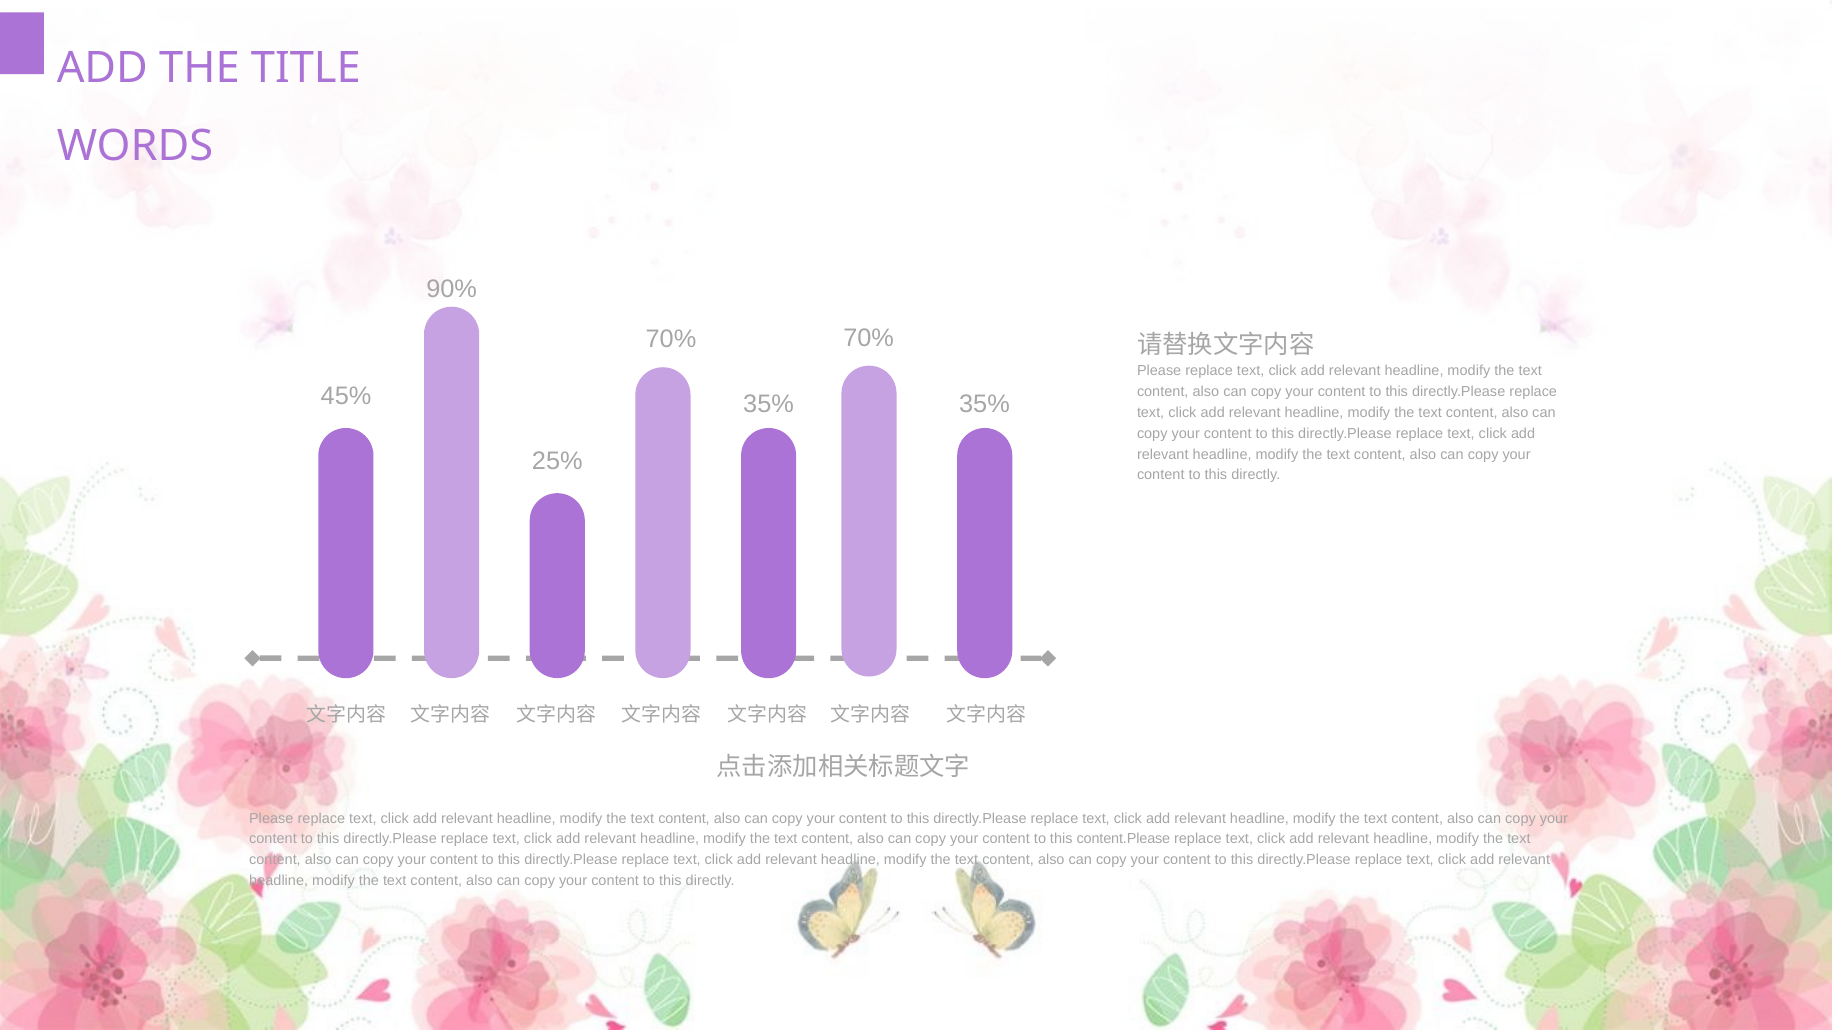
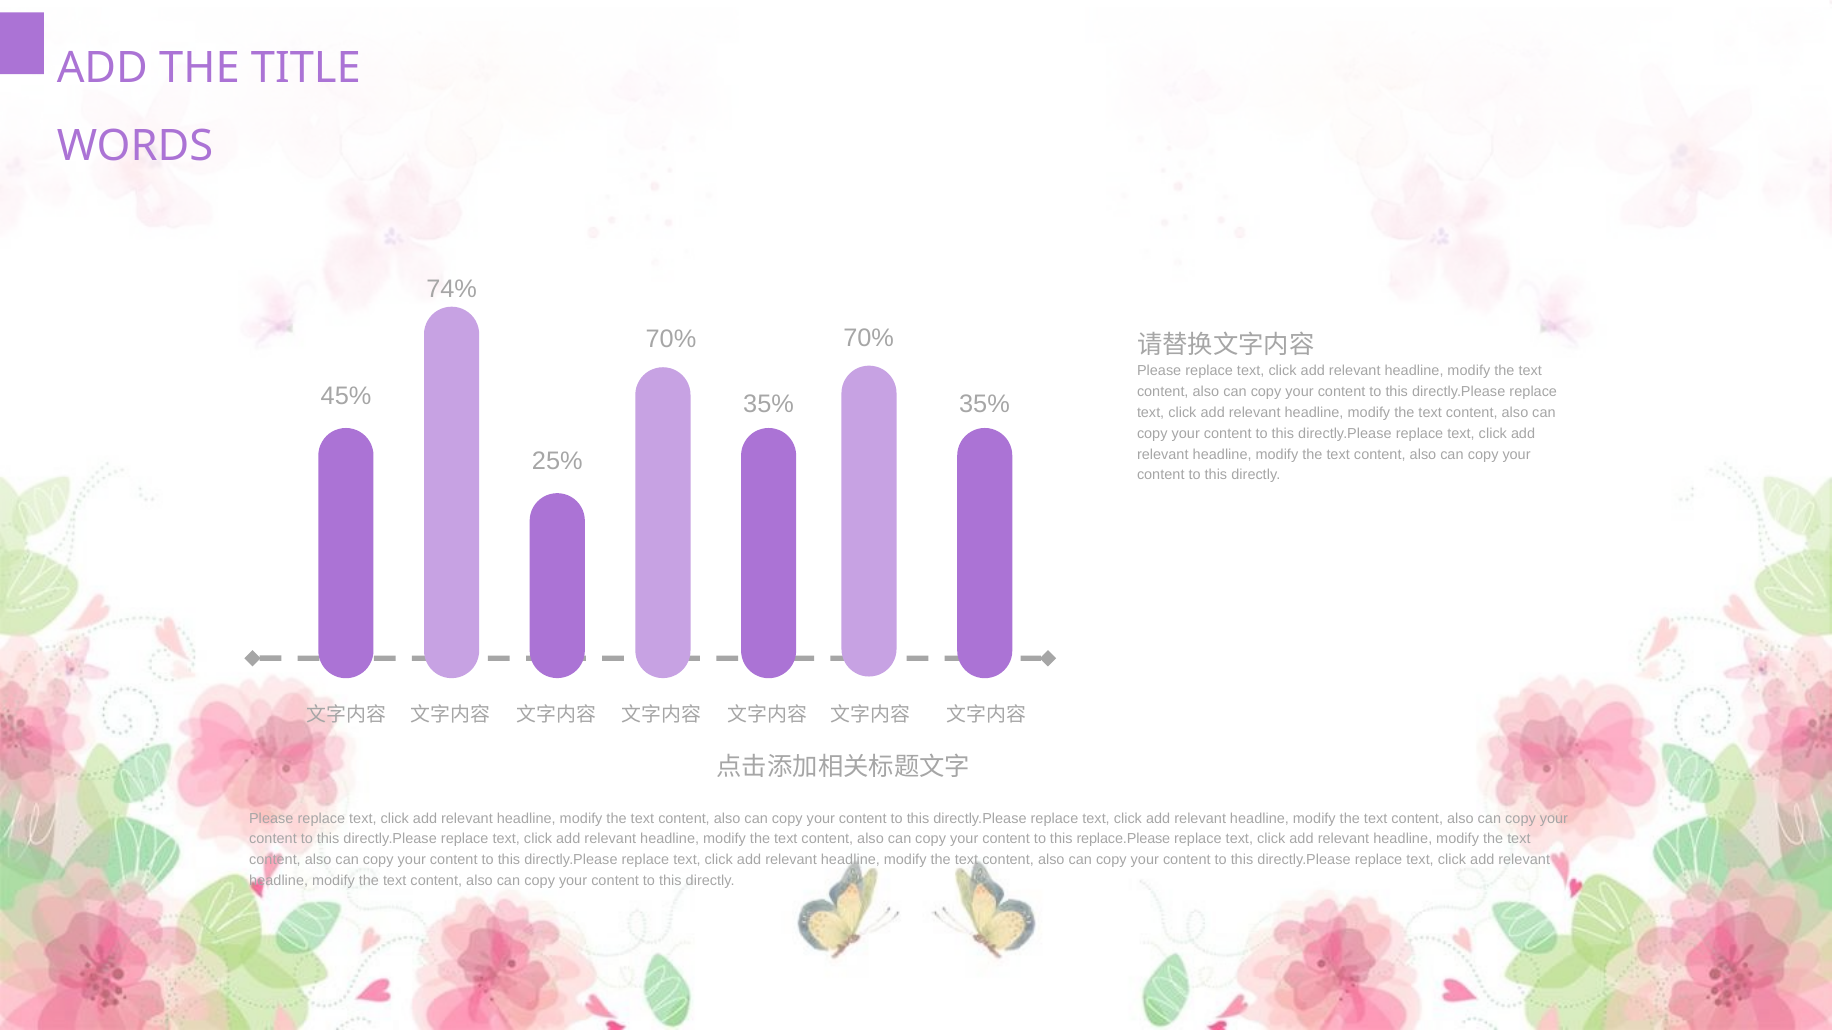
90%: 90% -> 74% (452, 289)
content.Please: content.Please -> replace.Please (1123, 839)
